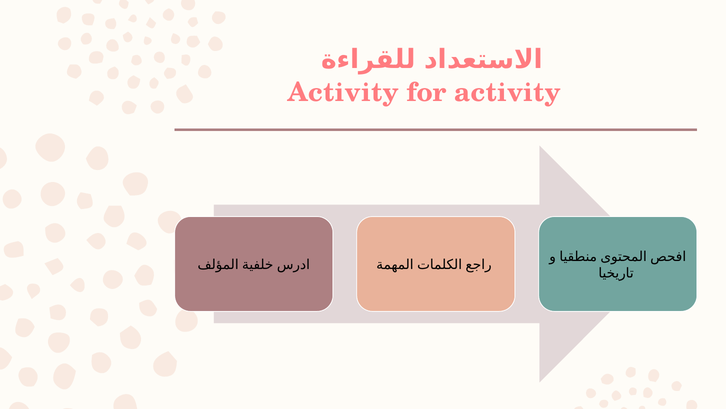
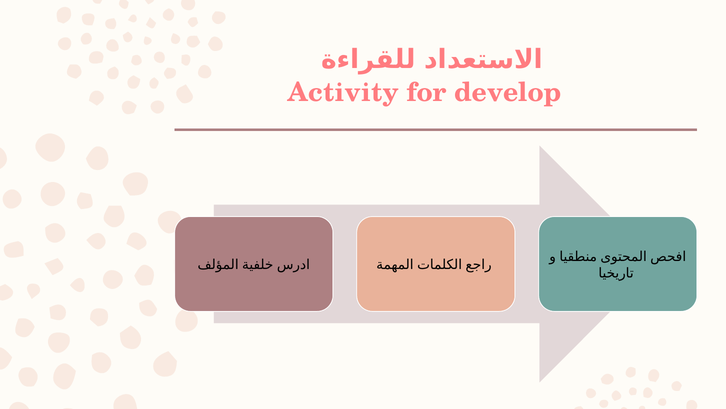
for activity: activity -> develop (508, 93)
